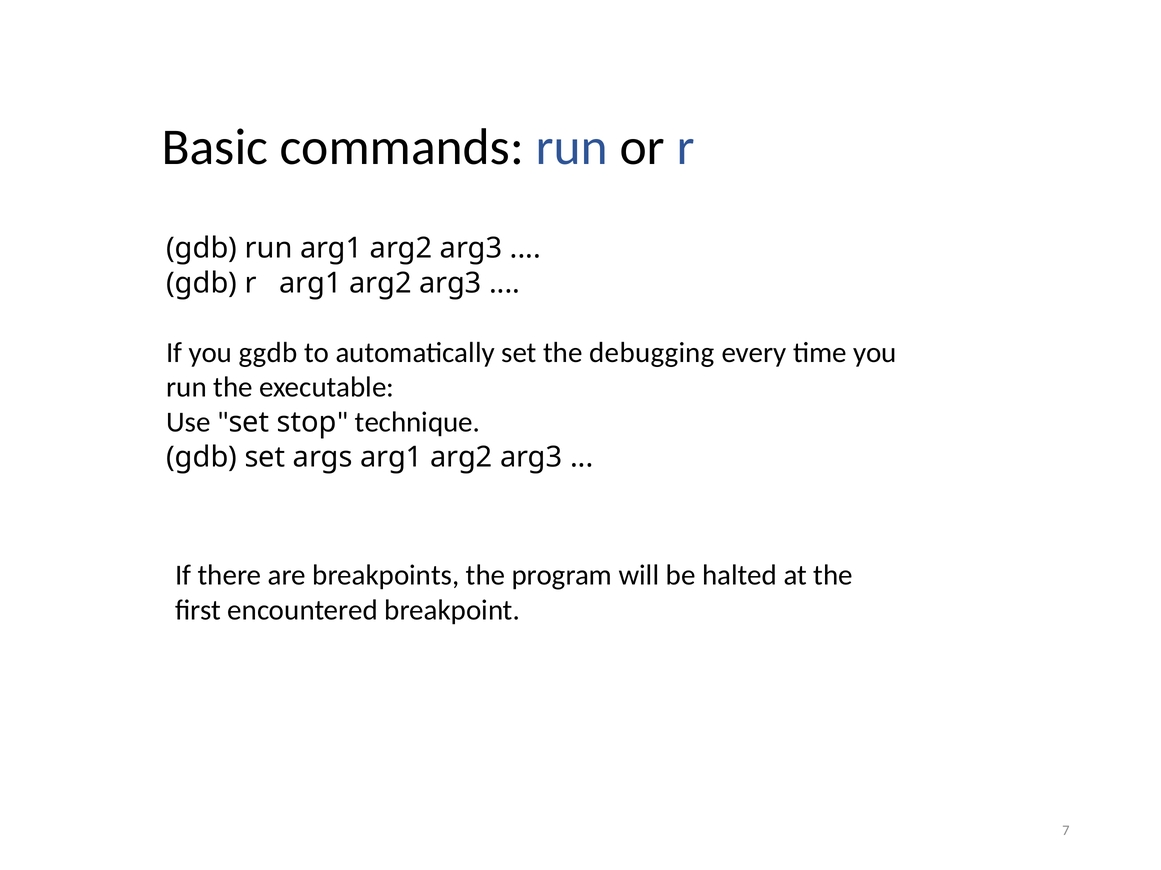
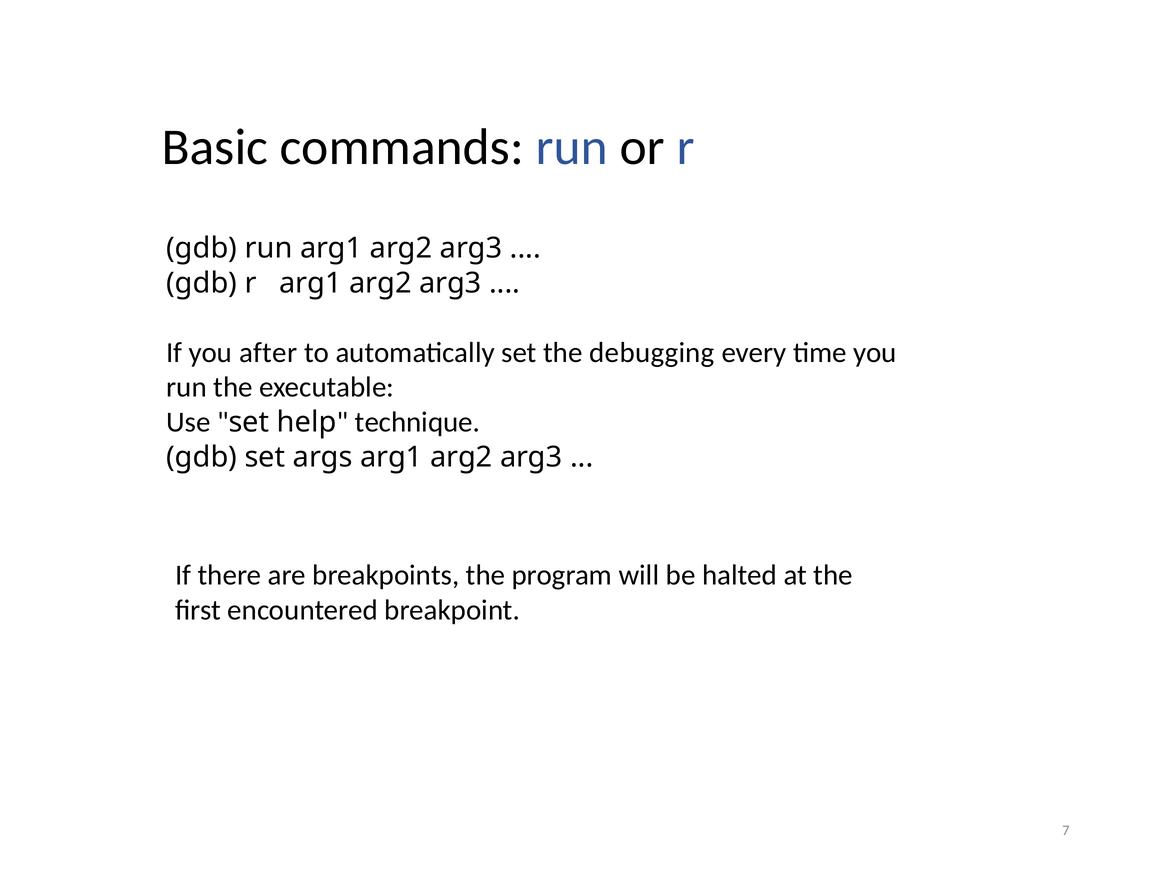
ggdb: ggdb -> after (268, 353)
stop: stop -> help (307, 423)
